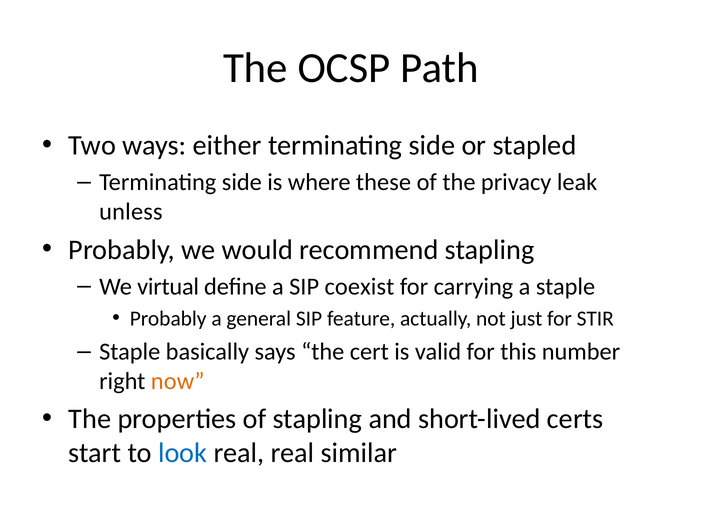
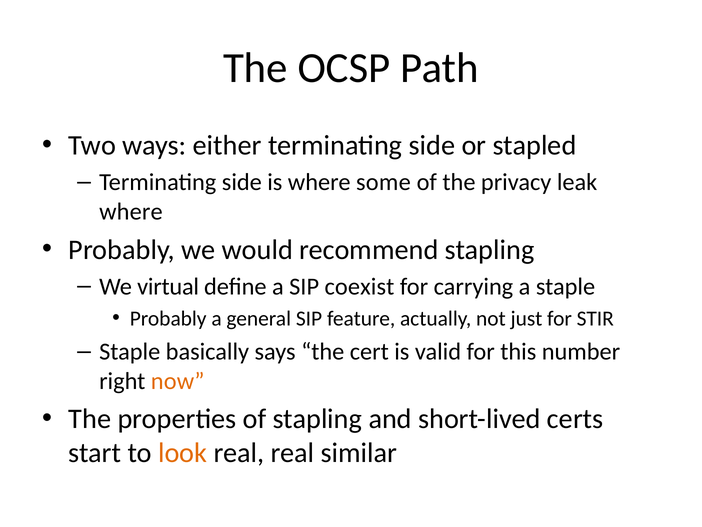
these: these -> some (383, 182)
unless: unless -> where (131, 211)
look colour: blue -> orange (183, 453)
